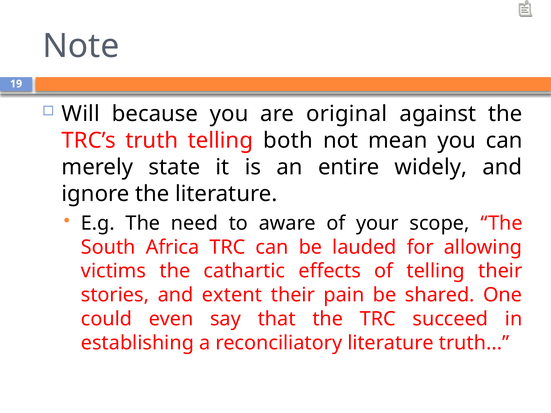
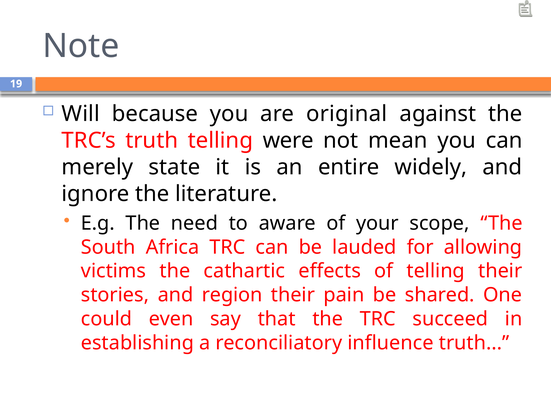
both: both -> were (288, 141)
extent: extent -> region (232, 295)
reconciliatory literature: literature -> influence (391, 343)
